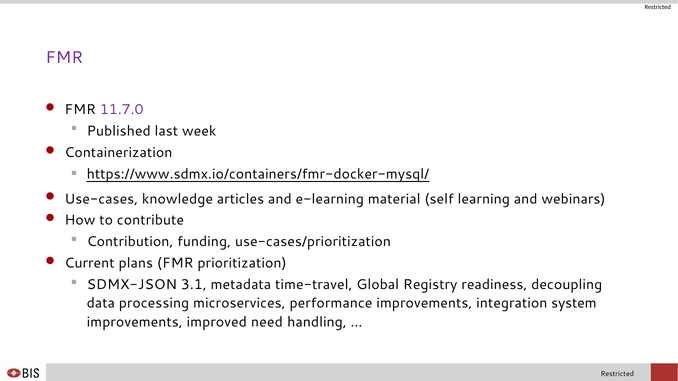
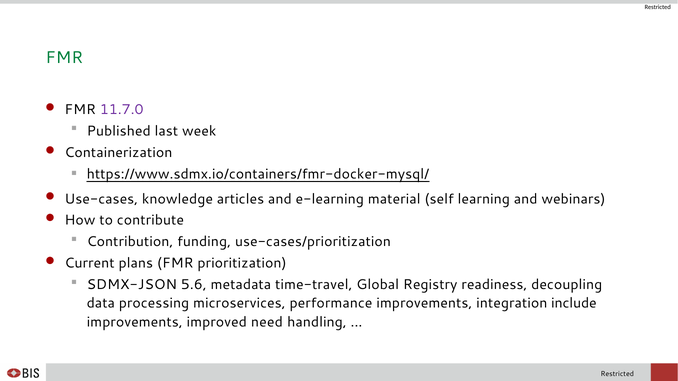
FMR colour: purple -> green (64, 58)
3.1: 3.1 -> 5.6 (194, 285)
system: system -> include (574, 304)
